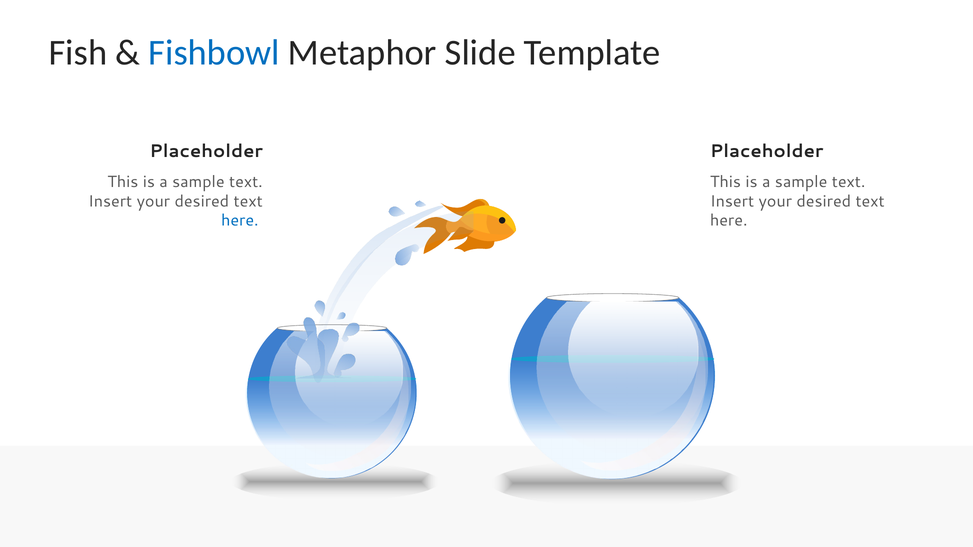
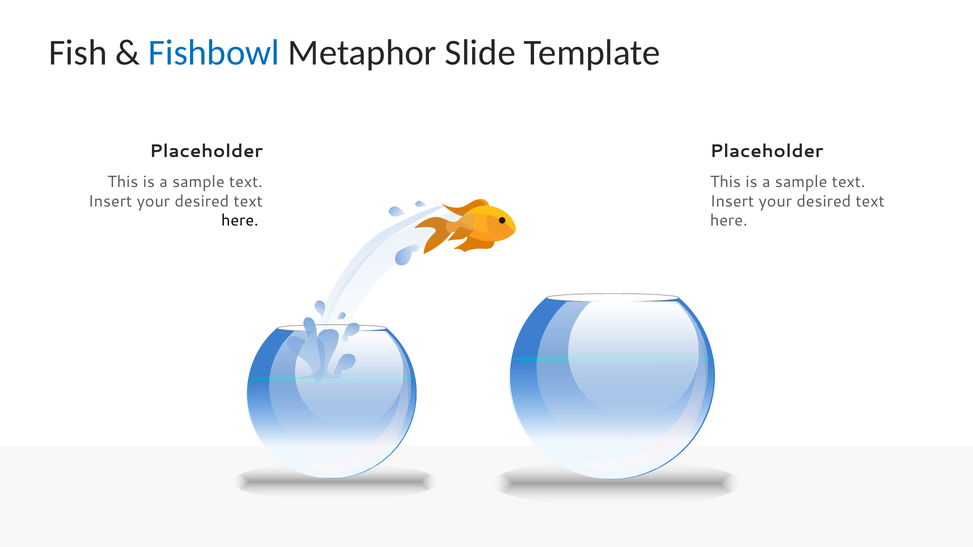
here colour: blue -> black (240, 221)
